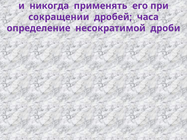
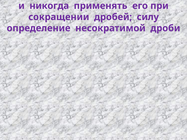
часа: часа -> силу (148, 17)
